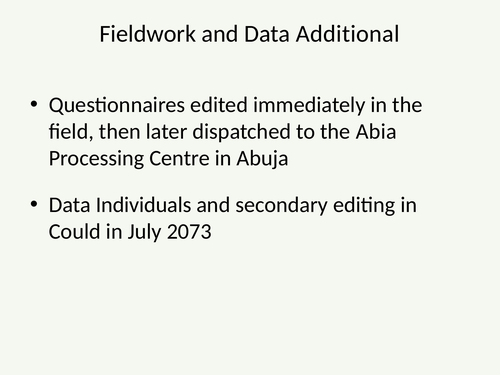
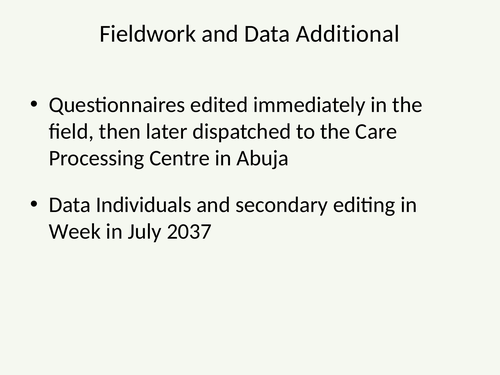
Abia: Abia -> Care (376, 132)
Could: Could -> Week (75, 232)
2073: 2073 -> 2037 (189, 232)
